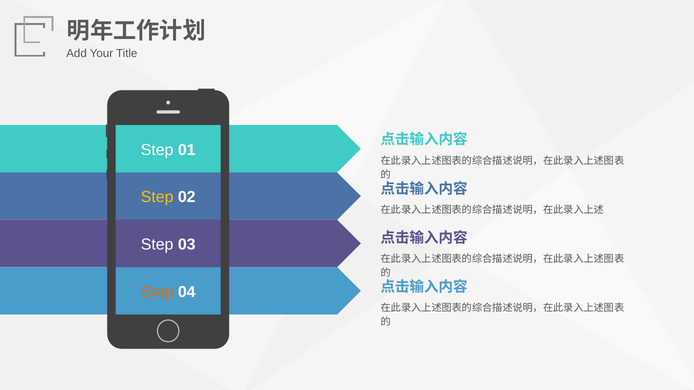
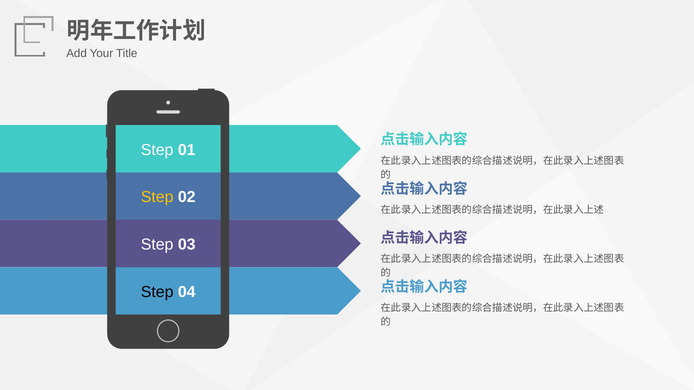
Step colour: orange -> black (157, 292)
